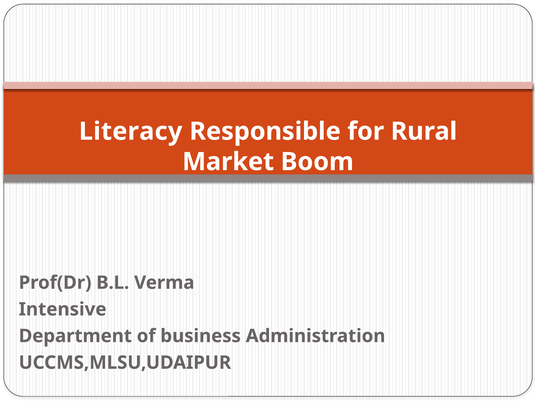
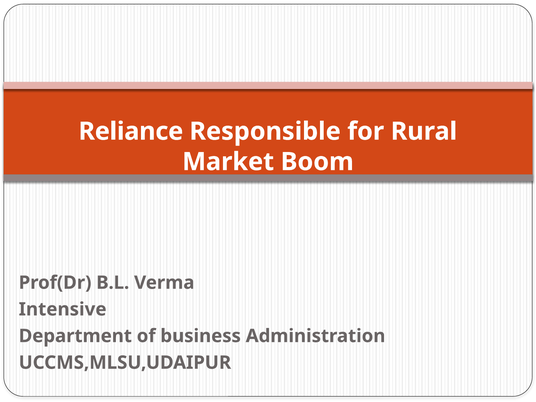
Literacy: Literacy -> Reliance (131, 131)
